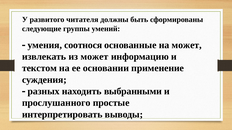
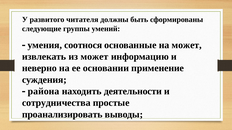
текстом: текстом -> неверно (39, 68)
разных: разных -> района (44, 92)
выбранными: выбранными -> деятельности (133, 92)
прослушанного: прослушанного -> сотрудничества (56, 103)
интерпретировать: интерпретировать -> проанализировать (62, 115)
